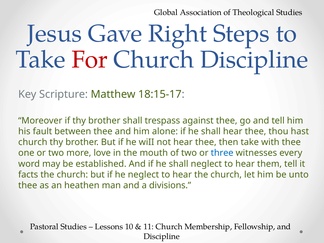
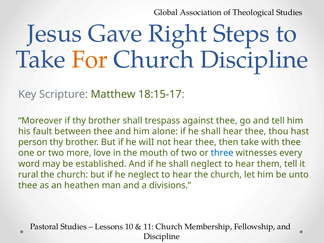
For colour: red -> orange (90, 60)
church: church -> person (33, 142)
facts: facts -> rural (28, 175)
